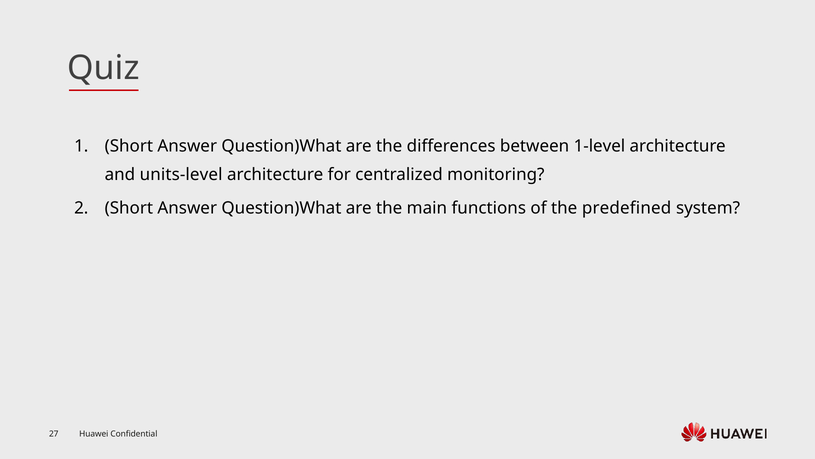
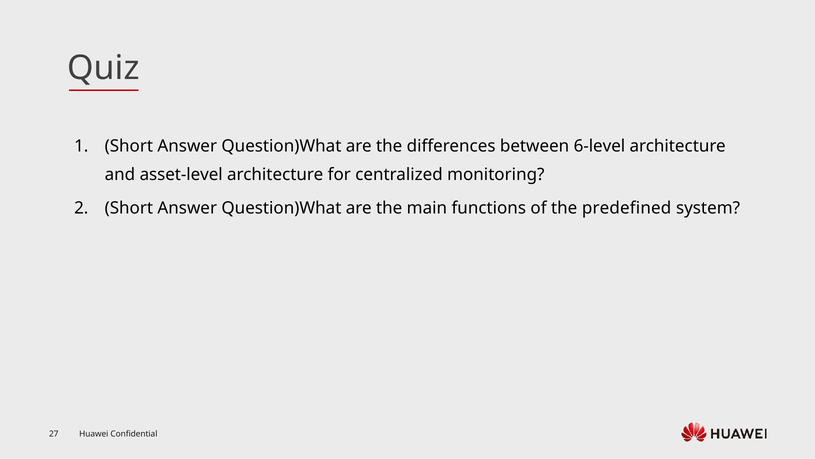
1-level: 1-level -> 6-level (599, 146)
units-level: units-level -> asset-level (181, 174)
